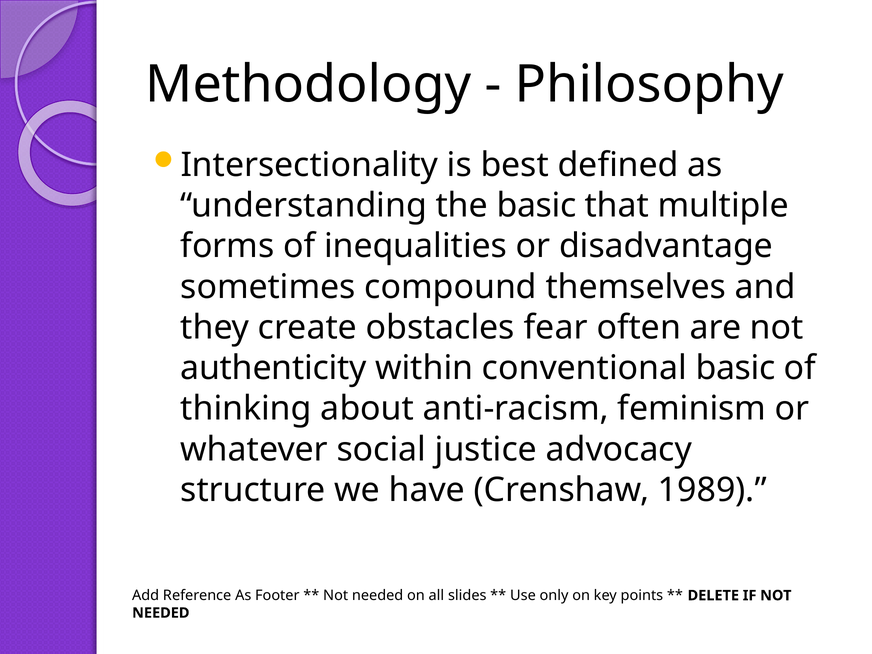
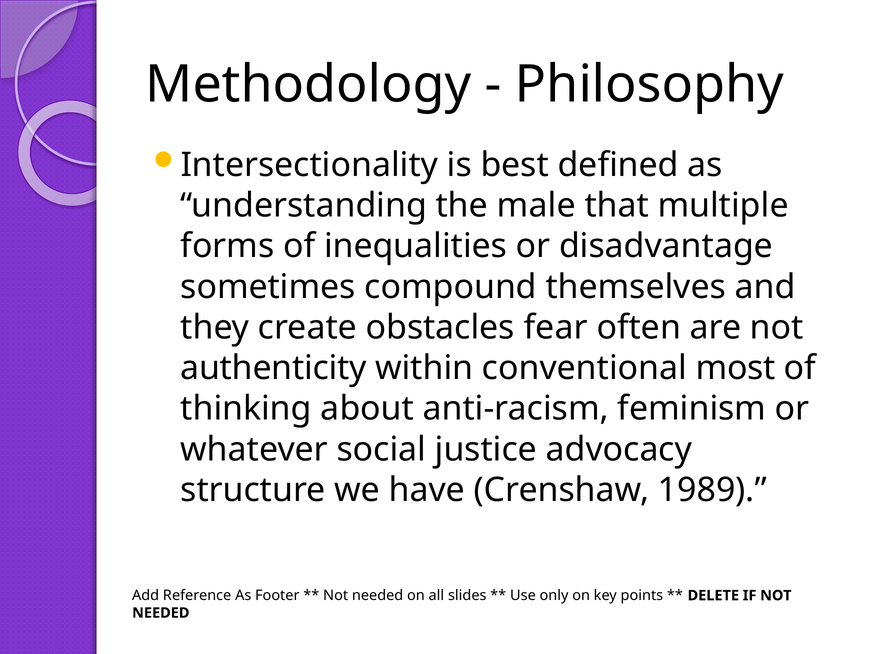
the basic: basic -> male (536, 206)
conventional basic: basic -> most (735, 368)
